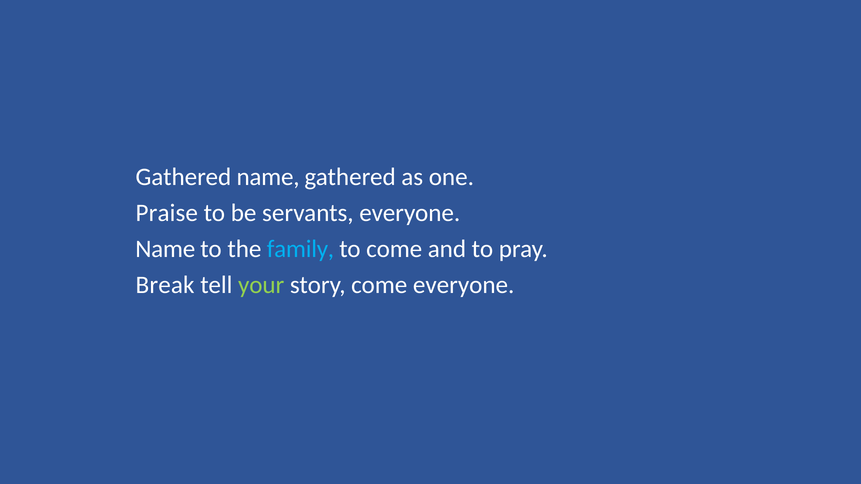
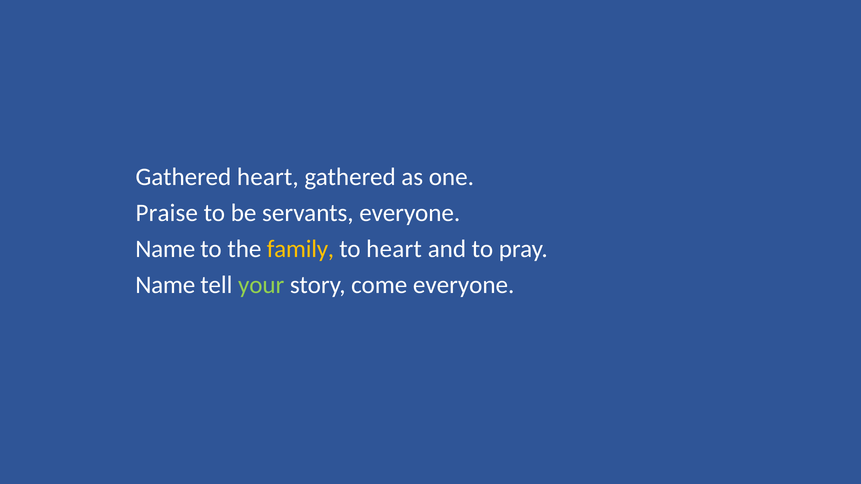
Gathered name: name -> heart (268, 177)
family colour: light blue -> yellow (300, 249)
to come: come -> heart (394, 249)
Break: Break -> Name (165, 285)
